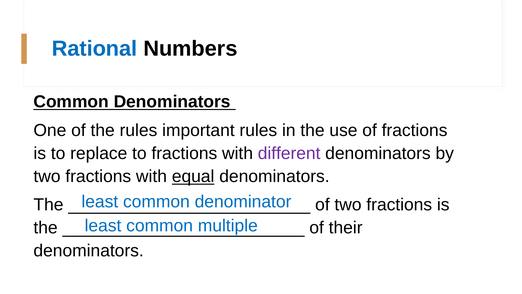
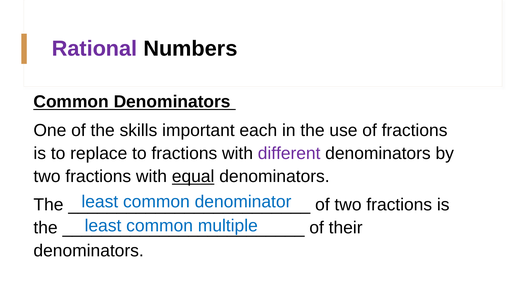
Rational colour: blue -> purple (95, 49)
the rules: rules -> skills (138, 130)
important rules: rules -> each (258, 130)
